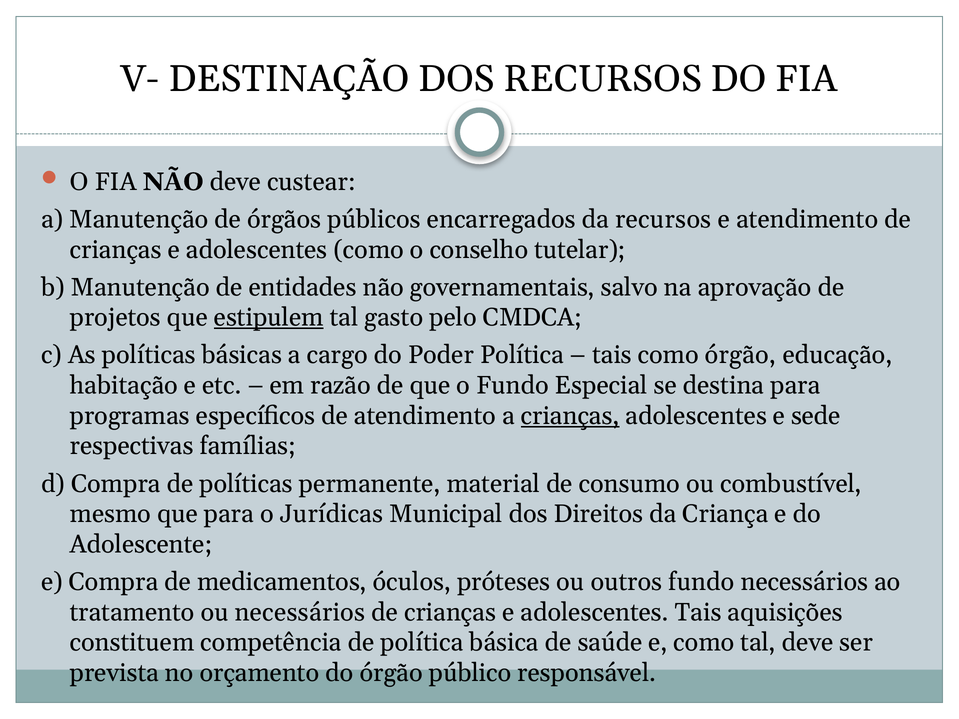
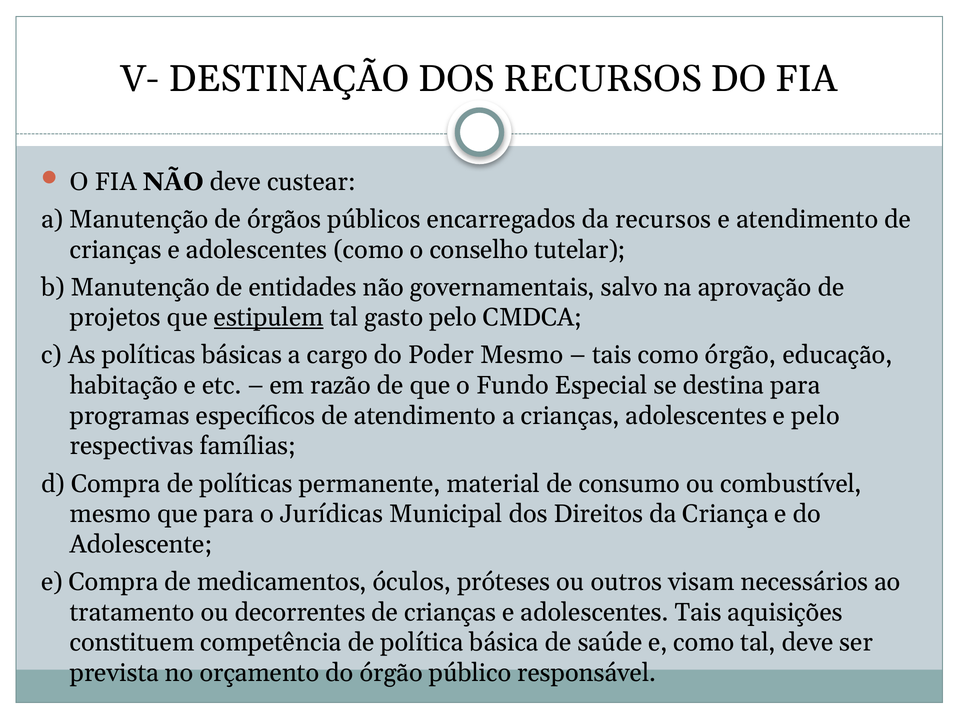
Poder Política: Política -> Mesmo (522, 355)
crianças underline: present -> none (570, 416)
e sede: sede -> pelo (816, 416)
outros fundo: fundo -> visam (701, 582)
ou necessários: necessários -> decorrentes (300, 613)
